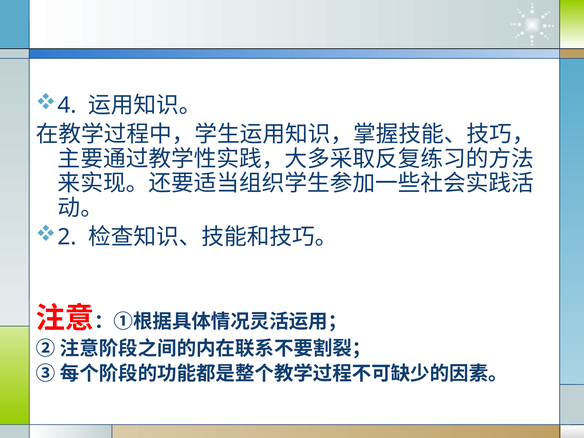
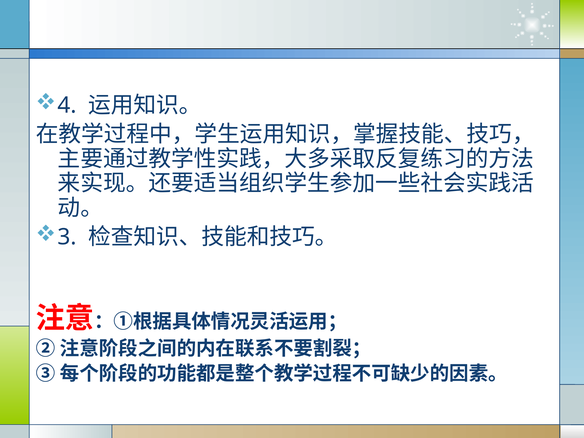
2: 2 -> 3 (67, 237)
